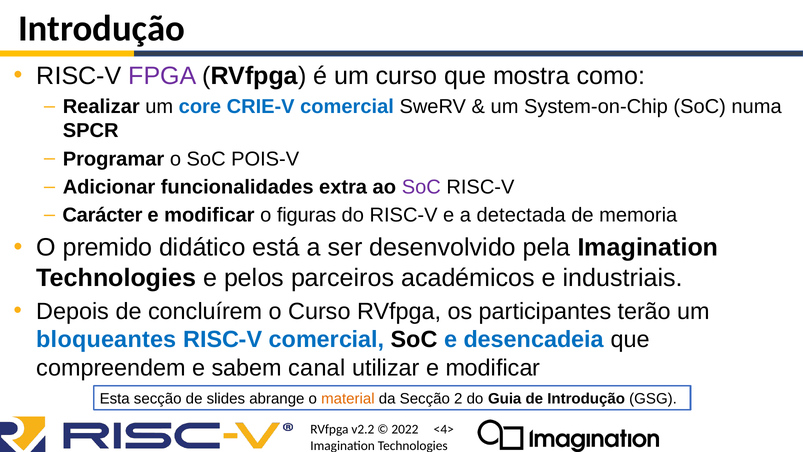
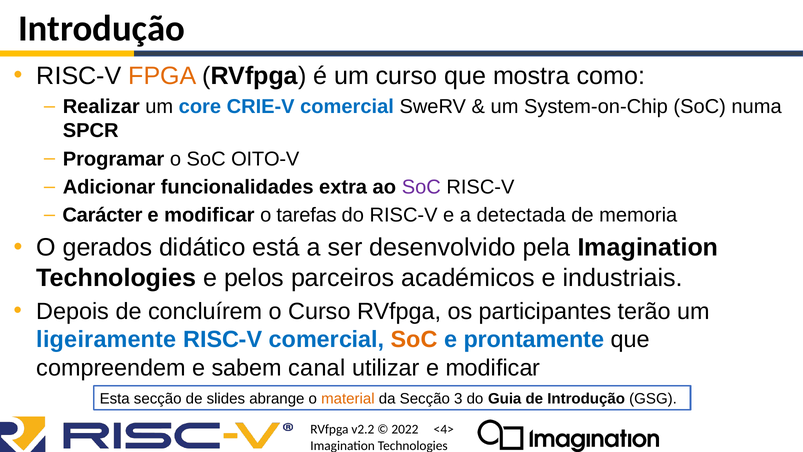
FPGA colour: purple -> orange (162, 76)
POIS-V: POIS-V -> OITO-V (265, 159)
figuras: figuras -> tarefas (307, 215)
premido: premido -> gerados (108, 248)
bloqueantes: bloqueantes -> ligeiramente (106, 339)
SoC colour: black -> orange (414, 339)
desencadeia: desencadeia -> prontamente (534, 339)
2: 2 -> 3 (458, 399)
